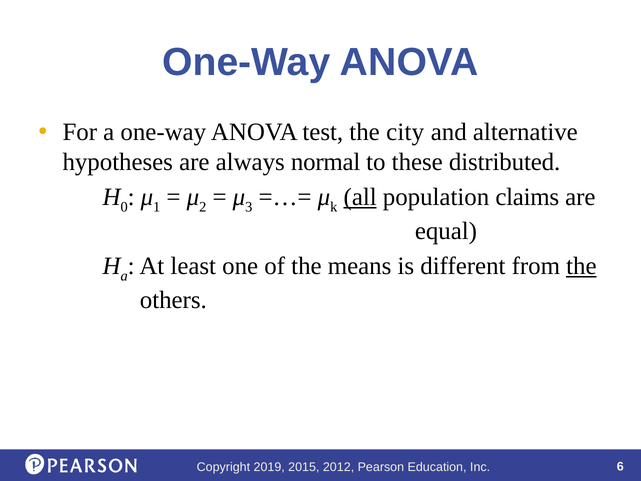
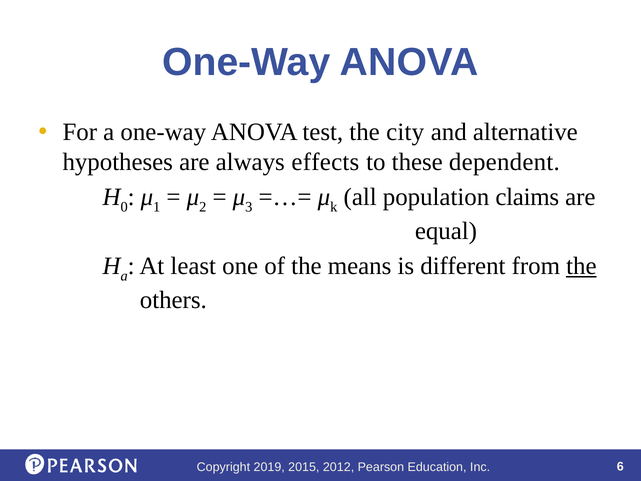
normal: normal -> effects (325, 162)
distributed: distributed -> dependent (504, 162)
all underline: present -> none (360, 197)
